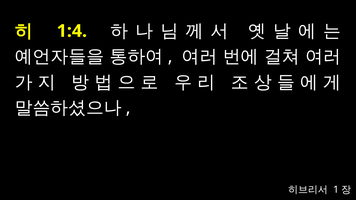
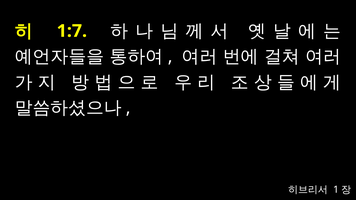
1:4: 1:4 -> 1:7 (72, 31)
